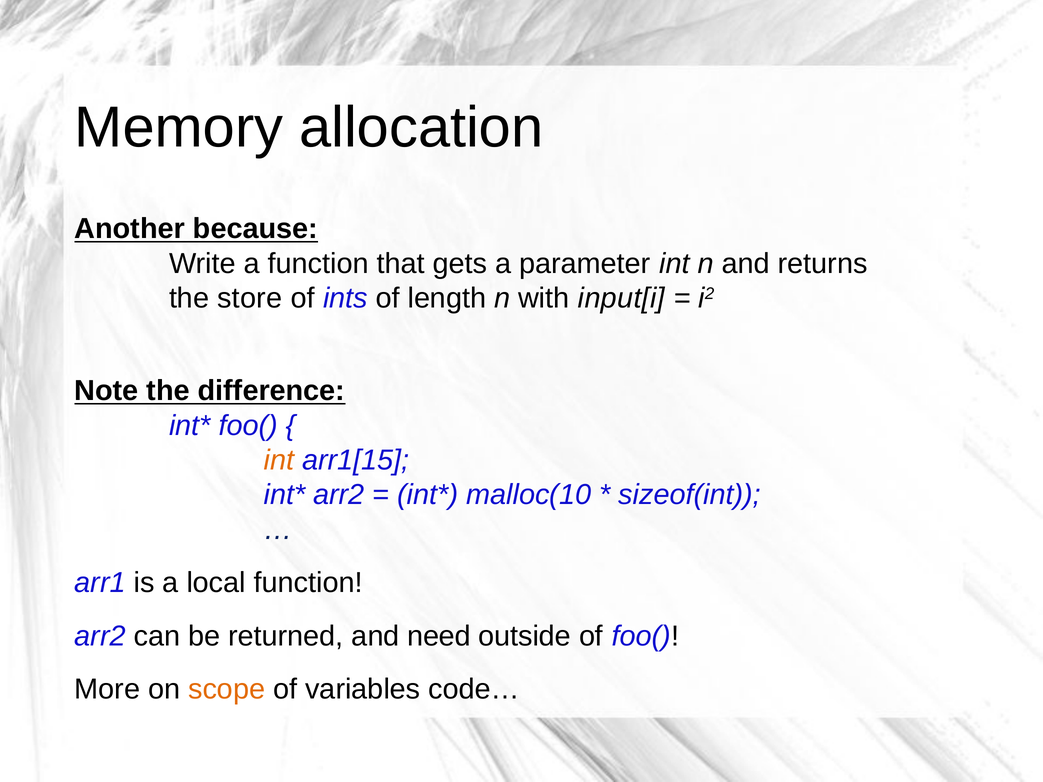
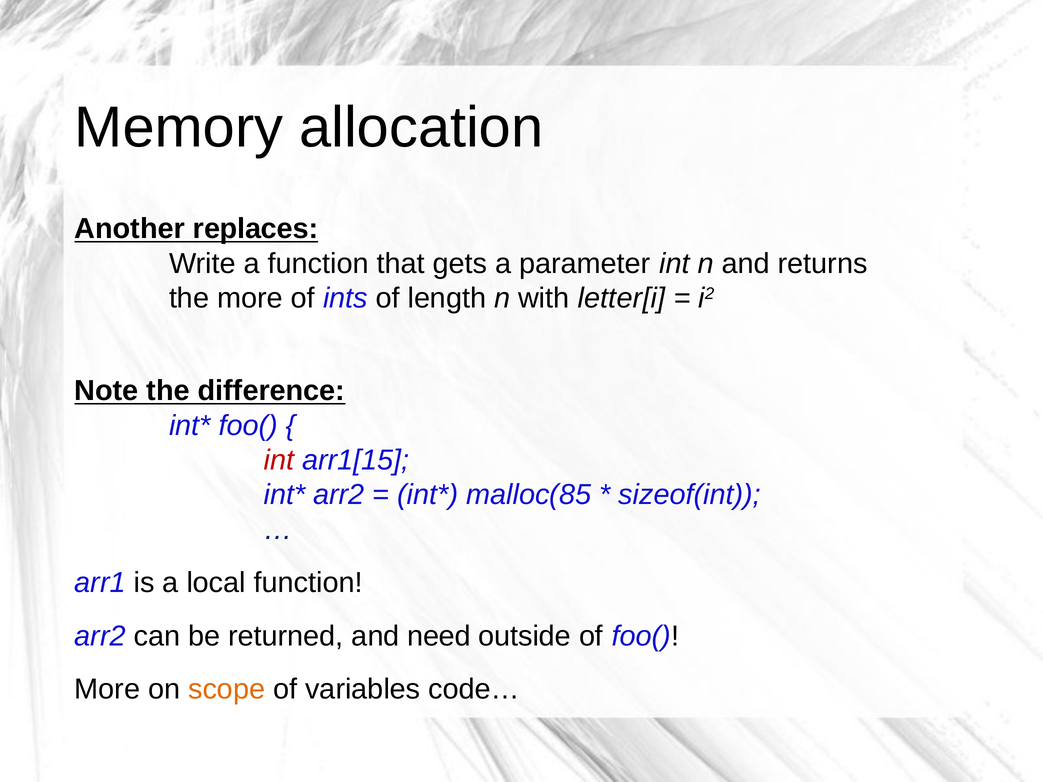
because: because -> replaces (256, 229)
the store: store -> more (250, 298)
input[i: input[i -> letter[i (621, 298)
int colour: orange -> red (279, 460)
malloc(10: malloc(10 -> malloc(85 (529, 495)
